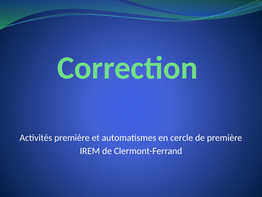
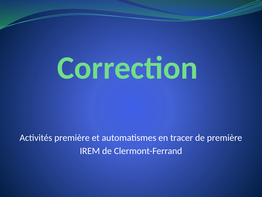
cercle: cercle -> tracer (182, 137)
